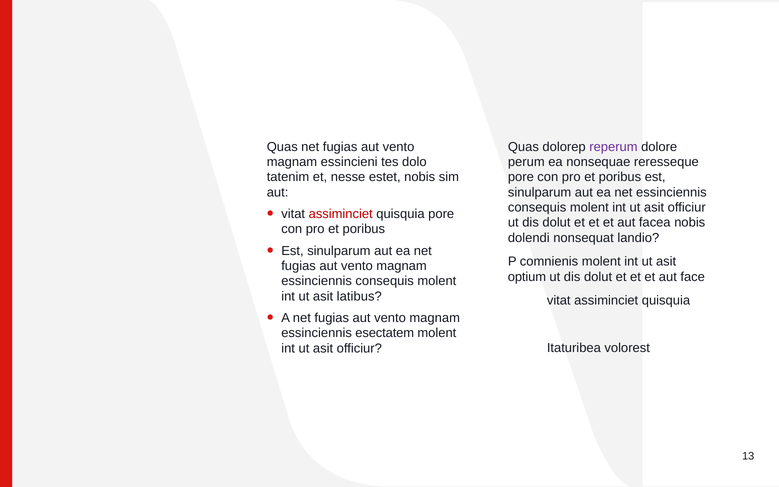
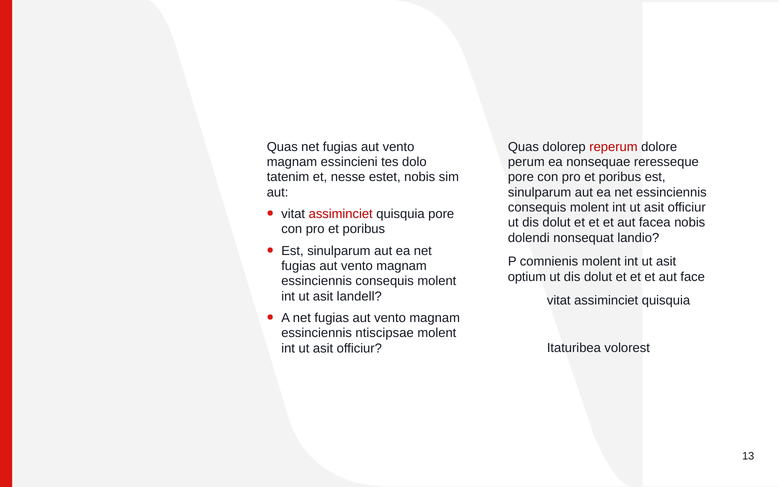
reperum colour: purple -> red (613, 147)
latibus: latibus -> landell (359, 296)
esectatem: esectatem -> ntiscipsae (385, 333)
